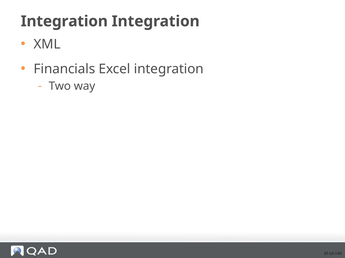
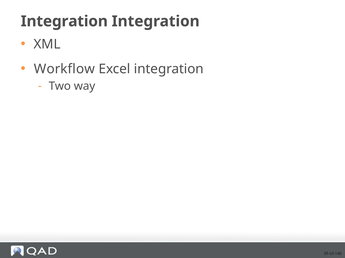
Financials: Financials -> Workflow (64, 69)
